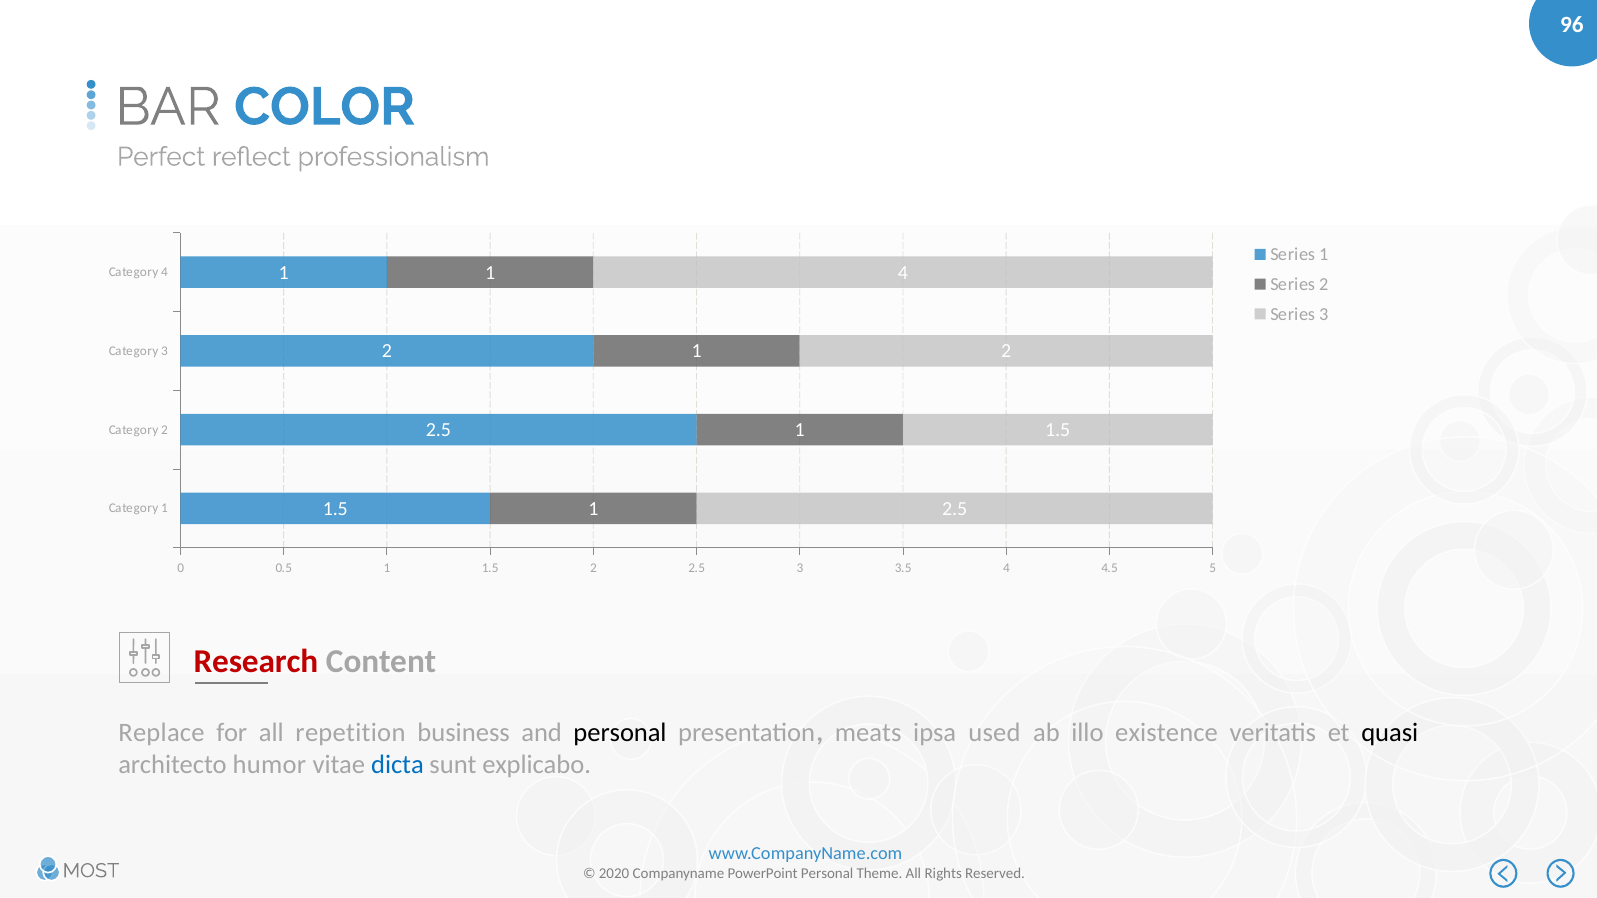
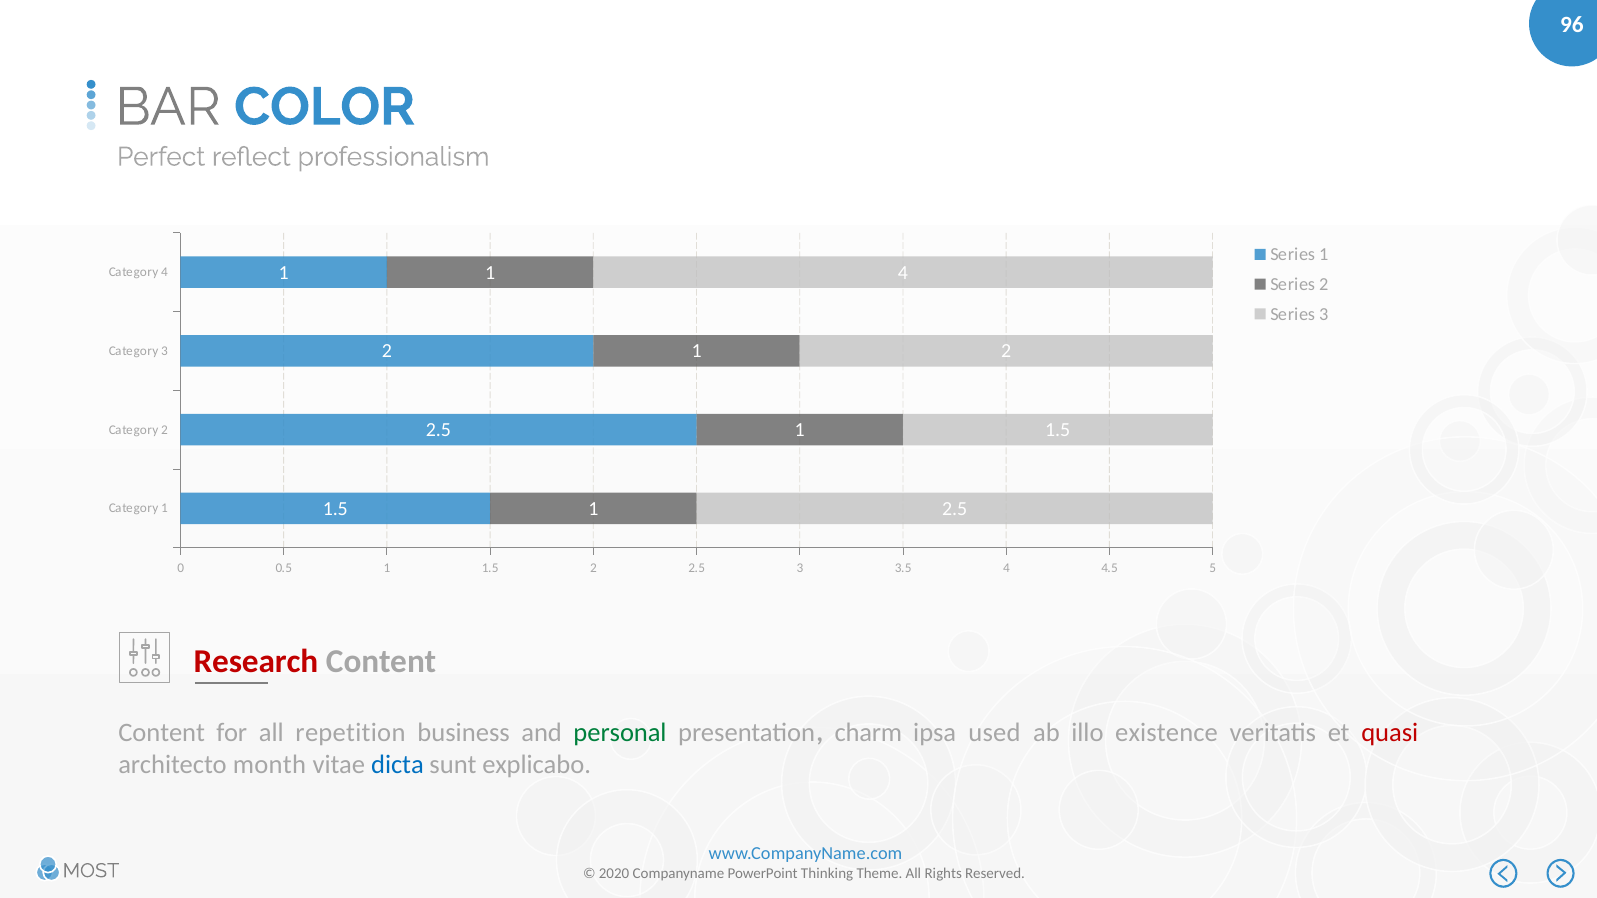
Replace: Replace -> Content (162, 733)
personal colour: black -> green (620, 733)
meats: meats -> charm (868, 733)
quasi colour: black -> red (1390, 733)
humor: humor -> month (269, 765)
Personal: Personal -> Thinking (827, 874)
